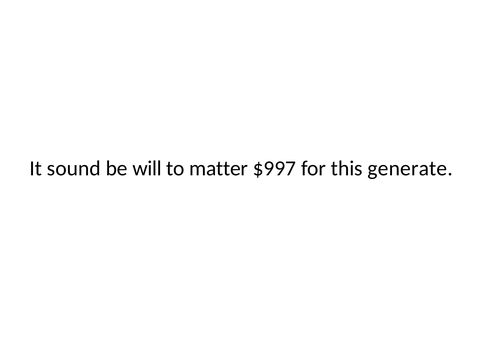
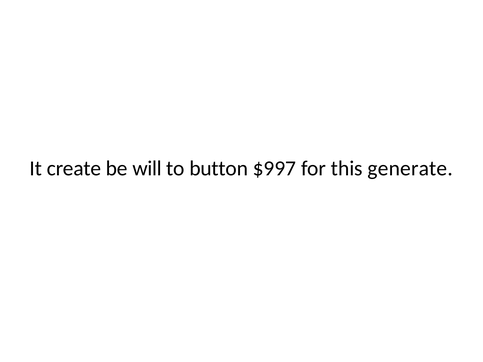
sound: sound -> create (74, 169)
matter: matter -> button (219, 169)
